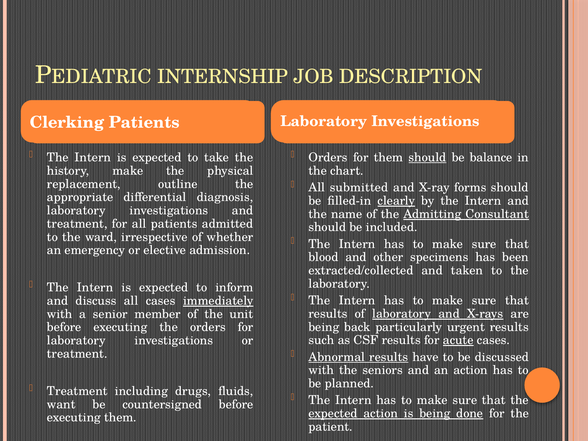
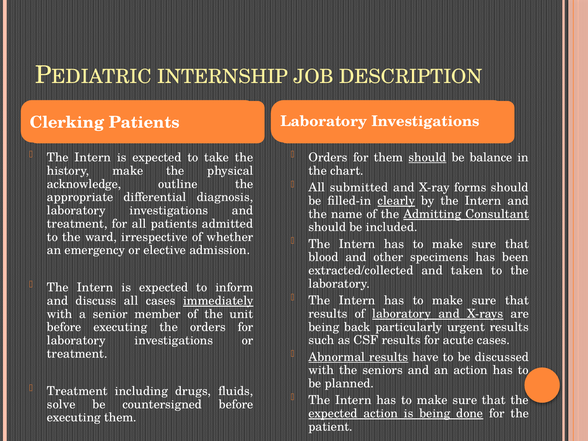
replacement: replacement -> acknowledge (84, 184)
acute underline: present -> none (458, 340)
want: want -> solve (61, 404)
